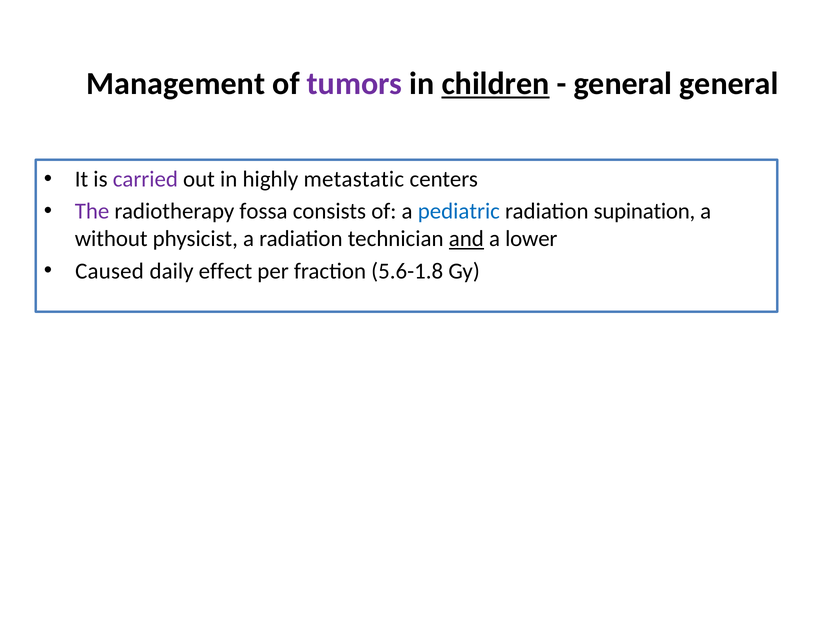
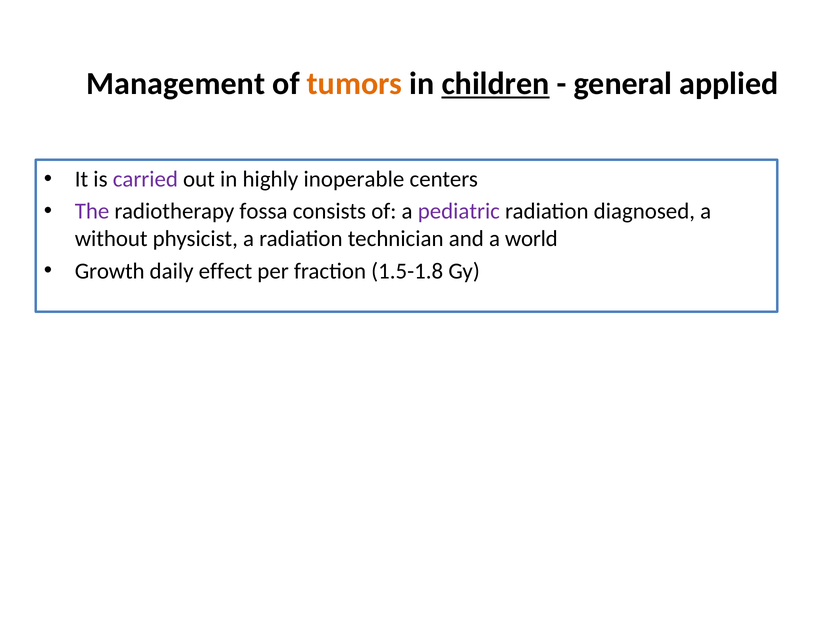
tumors colour: purple -> orange (355, 84)
general general: general -> applied (729, 84)
metastatic: metastatic -> inoperable (354, 179)
pediatric colour: blue -> purple (459, 211)
supination: supination -> diagnosed (644, 211)
and underline: present -> none (466, 239)
lower: lower -> world (531, 239)
Caused: Caused -> Growth (110, 271)
5.6-1.8: 5.6-1.8 -> 1.5-1.8 (407, 271)
